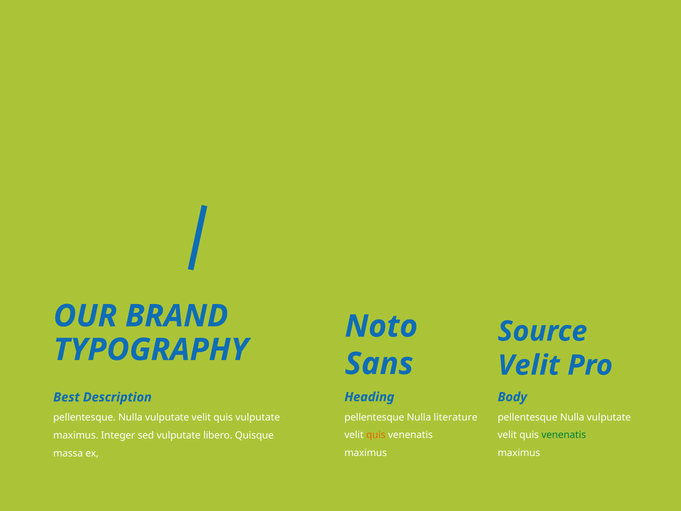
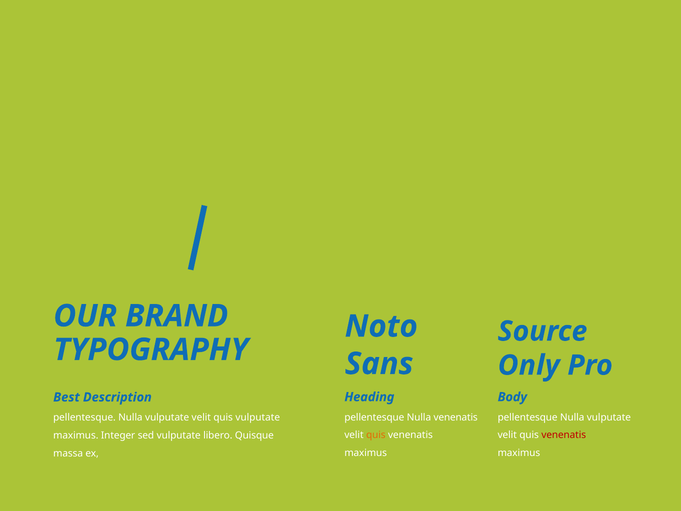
Velit: Velit -> Only (529, 365)
Nulla literature: literature -> venenatis (456, 417)
venenatis colour: green -> red (564, 435)
